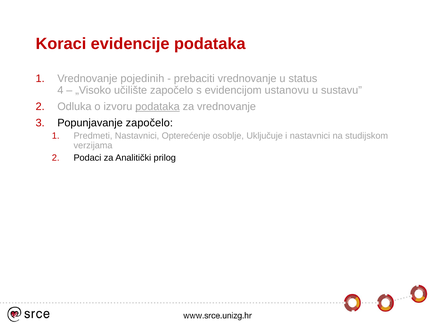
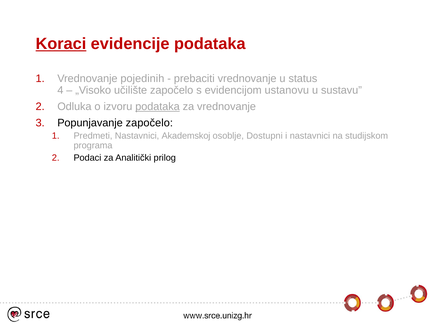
Koraci underline: none -> present (61, 44)
Opterećenje: Opterećenje -> Akademskoj (186, 136)
Uključuje: Uključuje -> Dostupni (265, 136)
verzijama: verzijama -> programa (93, 145)
